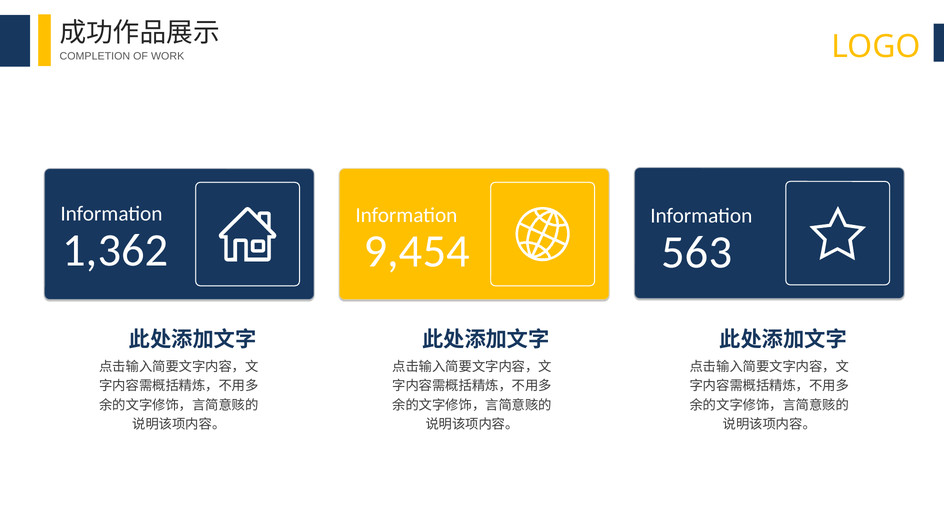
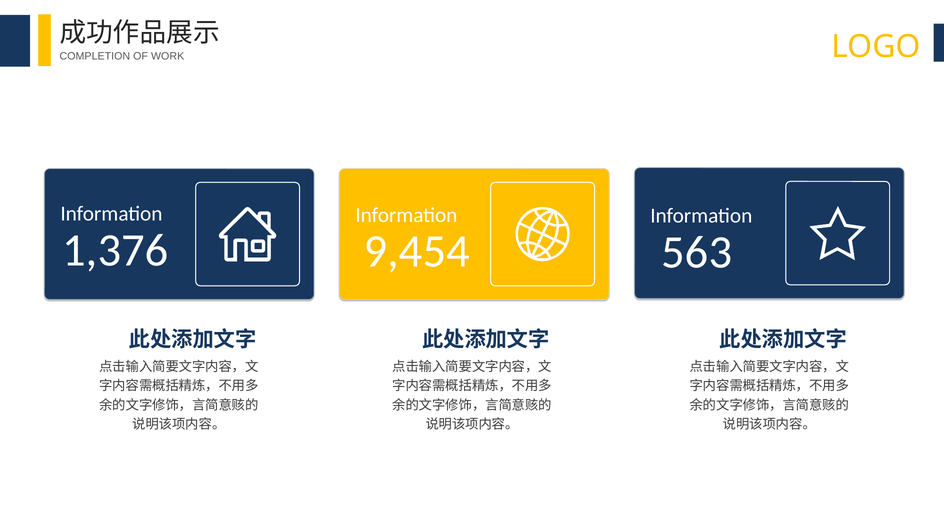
1,362: 1,362 -> 1,376 (115, 250)
